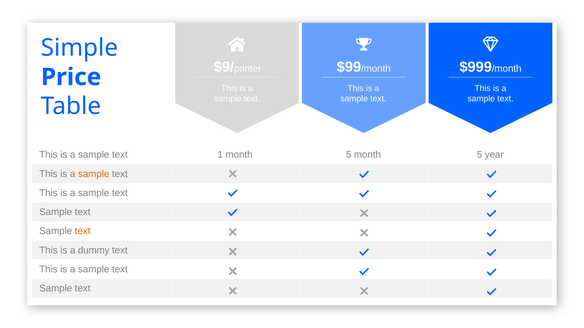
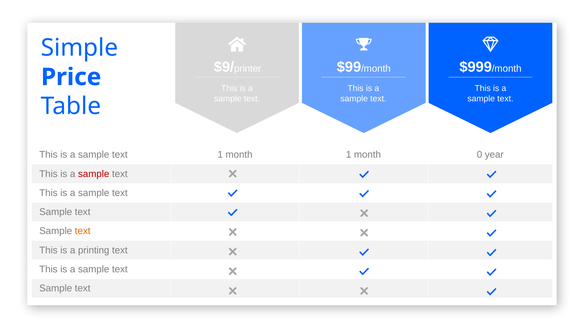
1 month 5: 5 -> 1 (349, 155)
5: 5 -> 0 (479, 155)
sample colour: orange -> red (94, 174)
dummy: dummy -> printing (94, 251)
